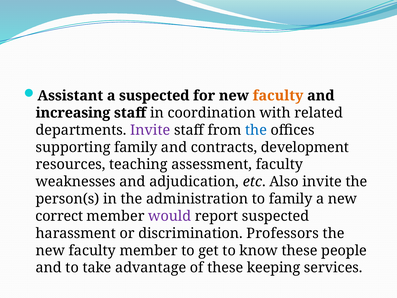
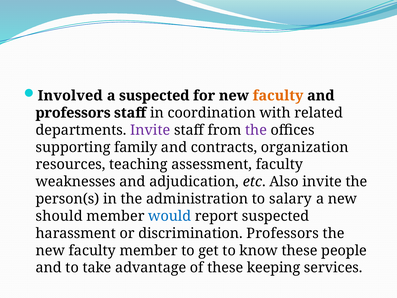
Assistant: Assistant -> Involved (70, 96)
increasing: increasing -> professors (73, 113)
the colour: blue -> purple (256, 130)
development: development -> organization (305, 147)
to family: family -> salary (291, 199)
correct: correct -> should (59, 216)
would colour: purple -> blue (170, 216)
